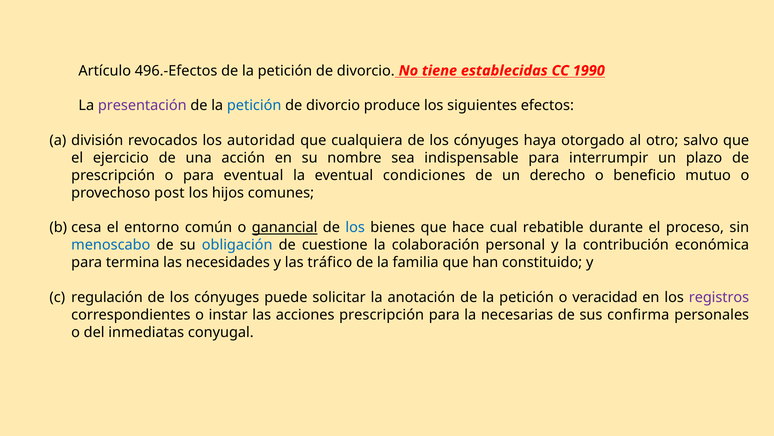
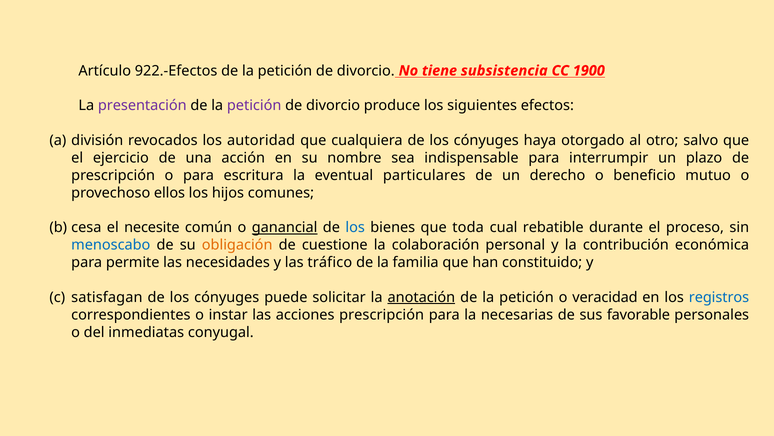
496.-Efectos: 496.-Efectos -> 922.-Efectos (176, 71)
establecidas: establecidas -> subsistencia (504, 71)
1990: 1990 -> 1900 (589, 71)
petición colour: blue -> purple (254, 105)
para eventual: eventual -> escritura (254, 175)
condiciones: condiciones -> particulares (424, 175)
post: post -> ellos (170, 193)
entorno: entorno -> necesite (152, 227)
hace: hace -> toda (468, 227)
obligación colour: blue -> orange (237, 245)
termina: termina -> permite (133, 262)
regulación: regulación -> satisfagan (107, 297)
anotación underline: none -> present (421, 297)
registros colour: purple -> blue (719, 297)
confirma: confirma -> favorable (638, 314)
